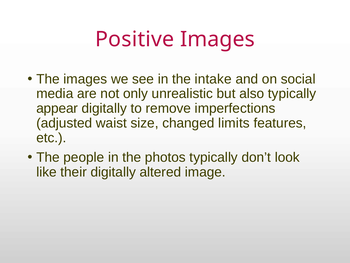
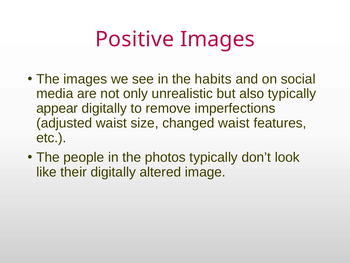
intake: intake -> habits (213, 79)
changed limits: limits -> waist (234, 123)
